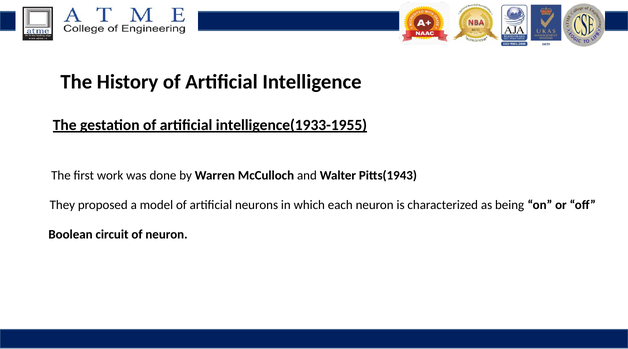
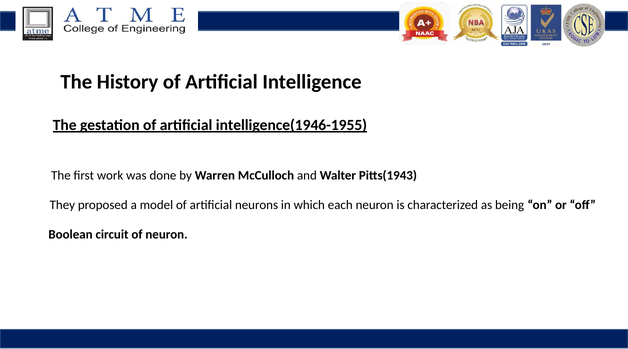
intelligence(1933-1955: intelligence(1933-1955 -> intelligence(1946-1955 (291, 125)
